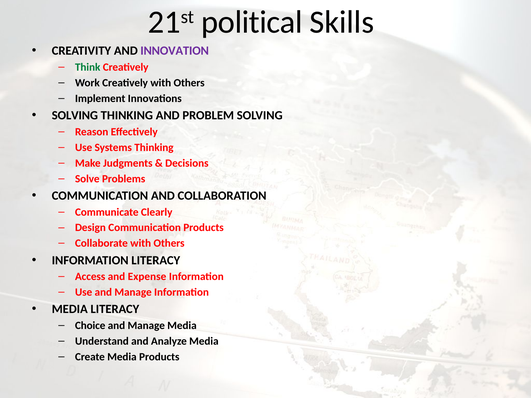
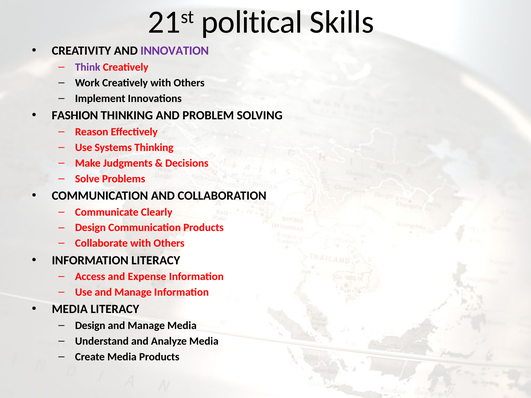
Think colour: green -> purple (88, 67)
SOLVING: SOLVING -> FASHION (75, 116)
Choice: Choice -> Design (90, 326)
